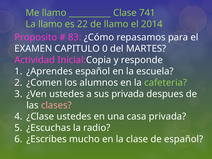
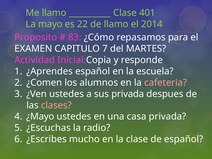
741: 741 -> 401 (147, 13)
La llamo: llamo -> mayo (50, 24)
0: 0 -> 7 (105, 49)
cafeteria colour: light green -> pink (166, 83)
¿Clase: ¿Clase -> ¿Mayo (40, 117)
